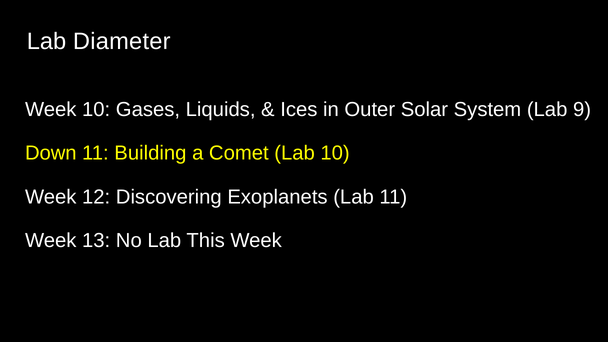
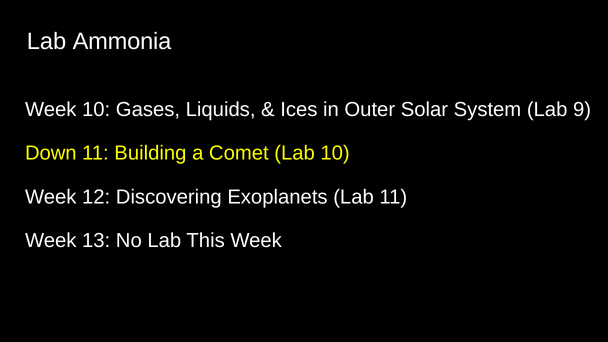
Diameter: Diameter -> Ammonia (122, 42)
